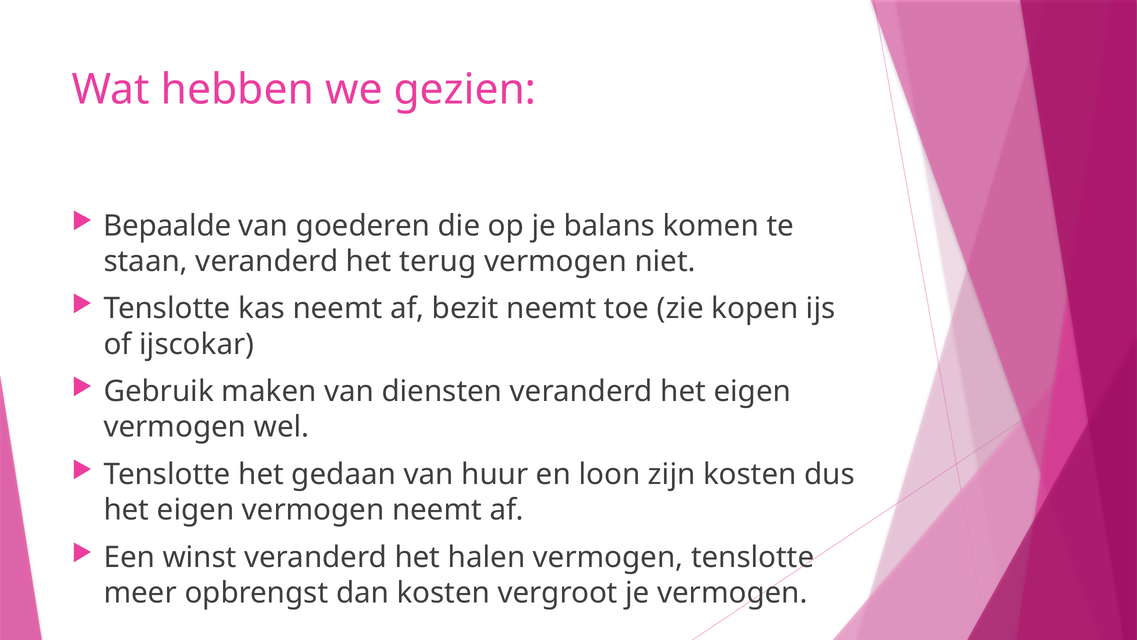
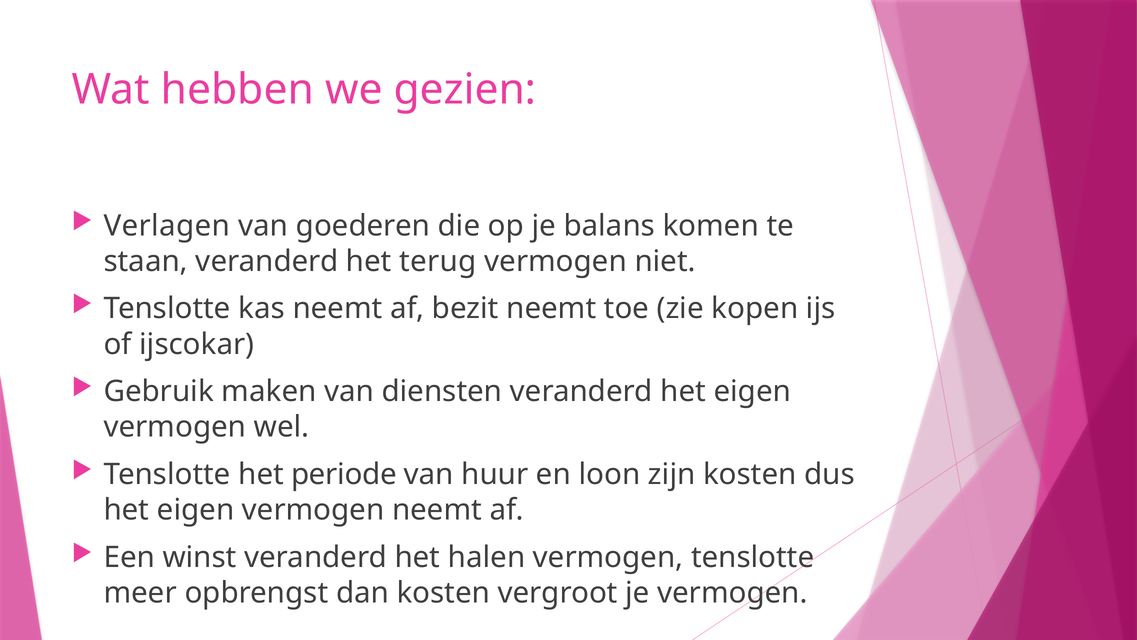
Bepaalde: Bepaalde -> Verlagen (167, 226)
gedaan: gedaan -> periode (344, 474)
